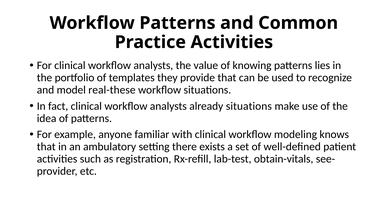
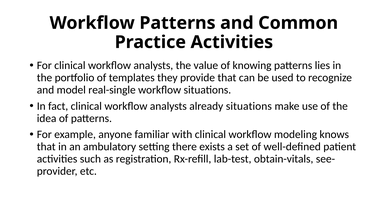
real-these: real-these -> real-single (112, 90)
